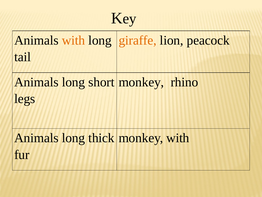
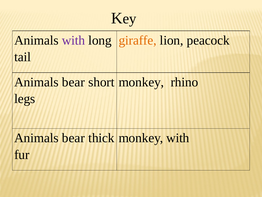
with colour: orange -> purple (73, 40)
long: long -> bear (73, 82)
long: long -> bear (73, 138)
